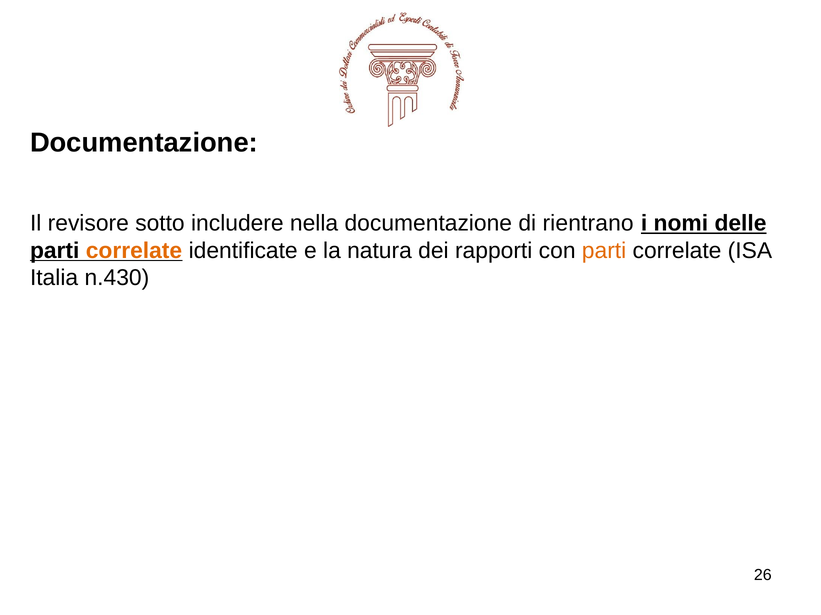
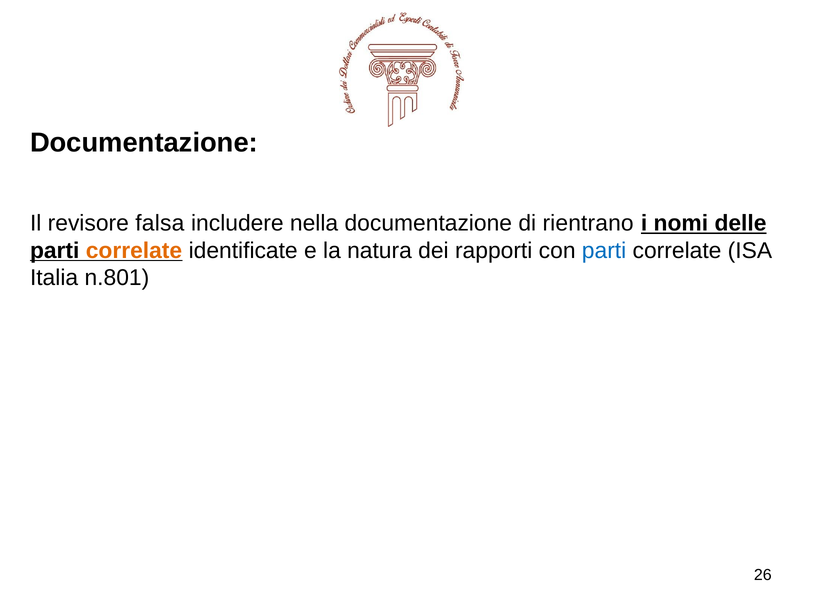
sotto: sotto -> falsa (160, 223)
parti colour: orange -> blue (604, 251)
n.430: n.430 -> n.801 (117, 278)
